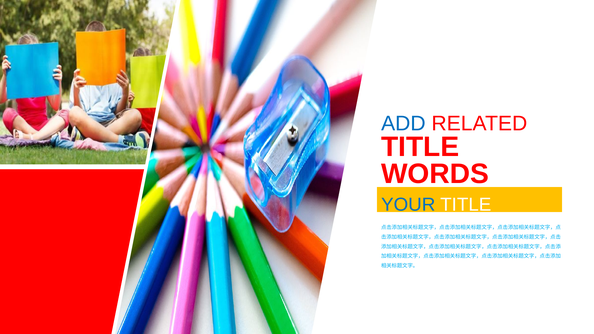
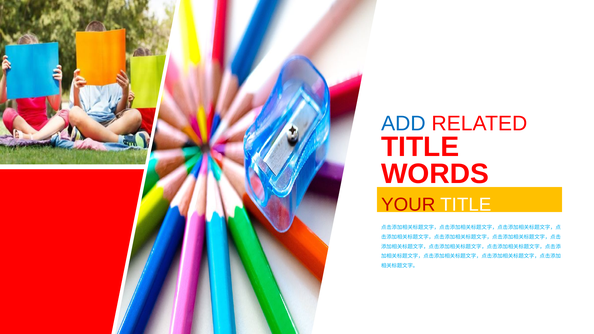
YOUR colour: blue -> red (408, 205)
